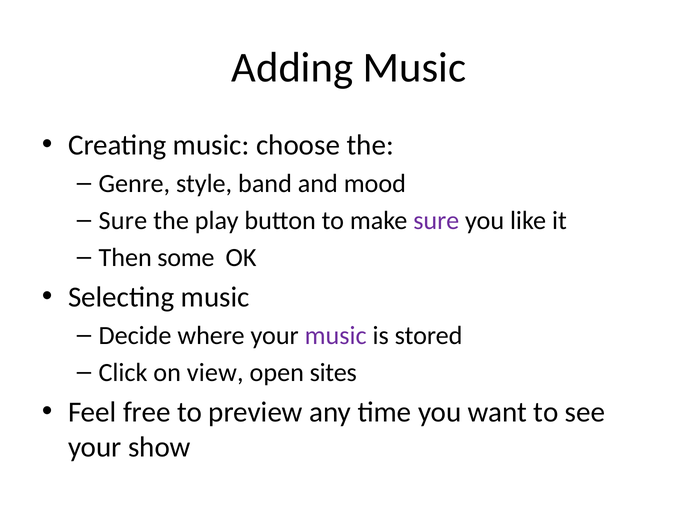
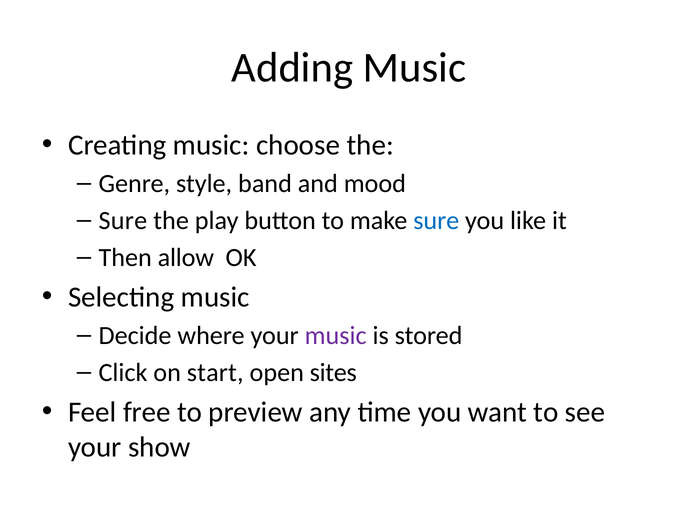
sure colour: purple -> blue (436, 220)
some: some -> allow (186, 257)
view: view -> start (215, 372)
